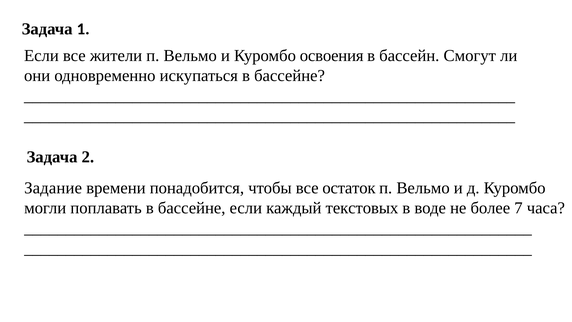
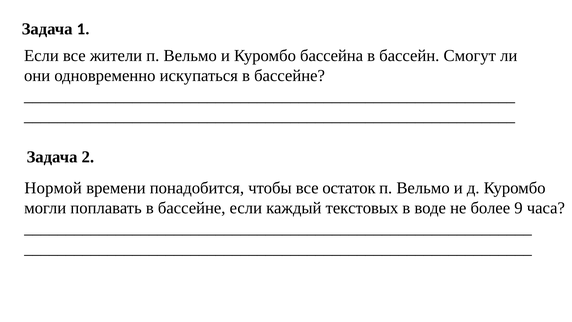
освоения: освоения -> бассейна (332, 56)
Задание: Задание -> Нормой (53, 188)
7: 7 -> 9 (518, 208)
